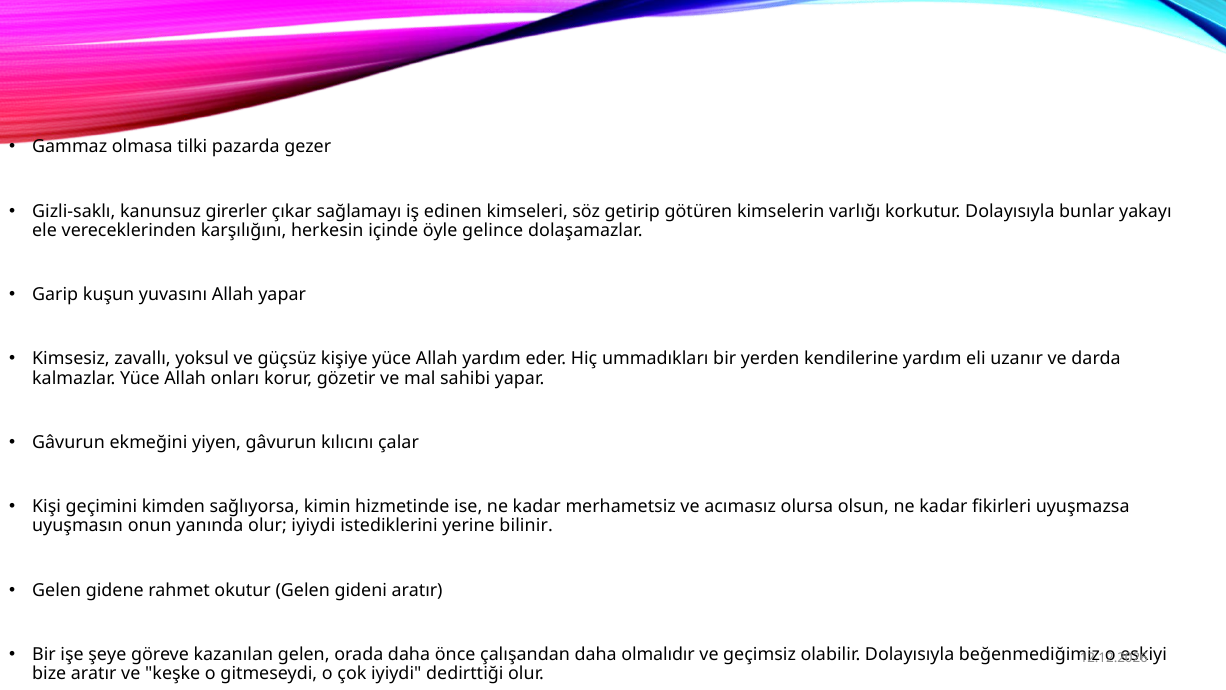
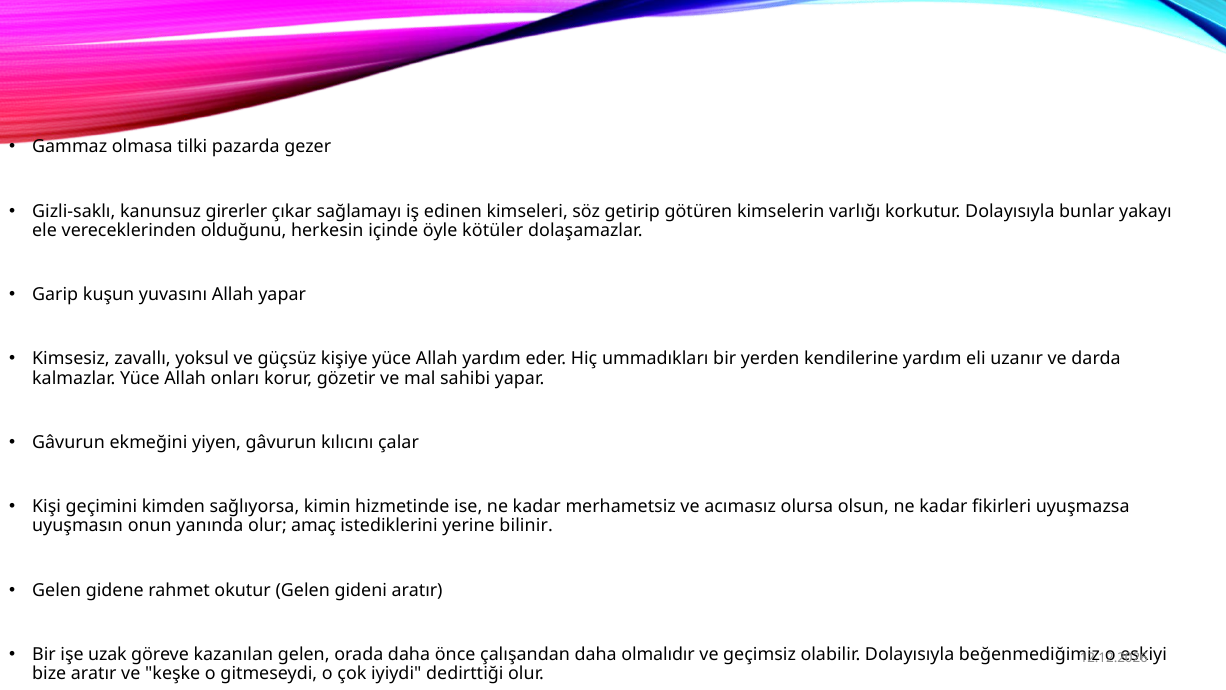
karşılığını: karşılığını -> olduğunu (244, 230)
gelince: gelince -> kötüler (493, 230)
olur iyiydi: iyiydi -> amaç (314, 526)
şeye: şeye -> uzak (107, 654)
